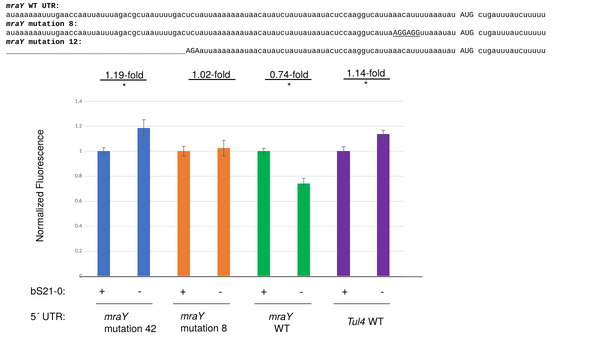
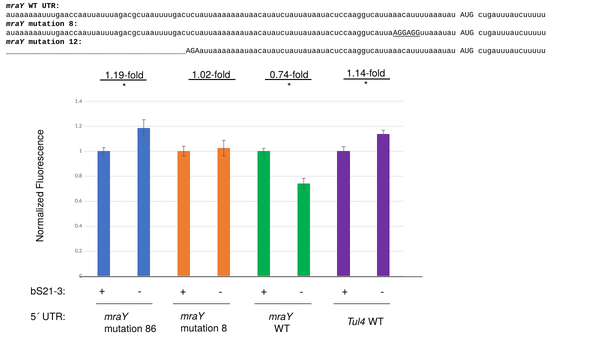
bS21-0: bS21-0 -> bS21-3 (48, 292)
42: 42 -> 86 (151, 330)
